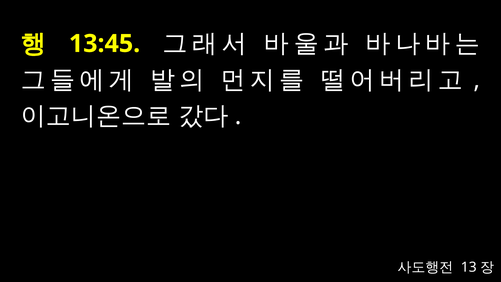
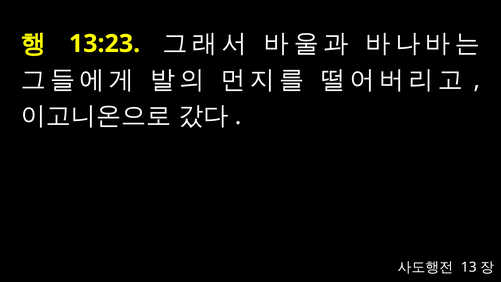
13:45: 13:45 -> 13:23 (105, 44)
